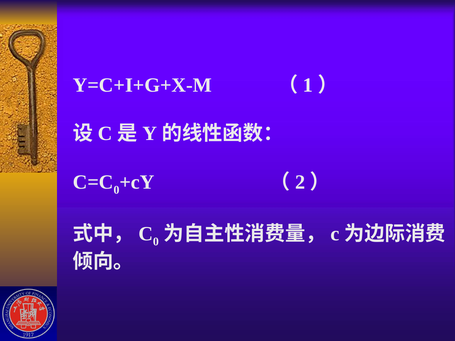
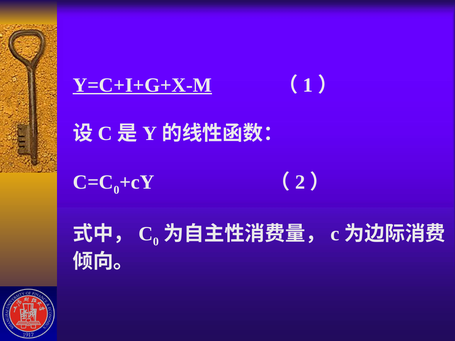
Y=C+I+G+X-M underline: none -> present (142, 85)
